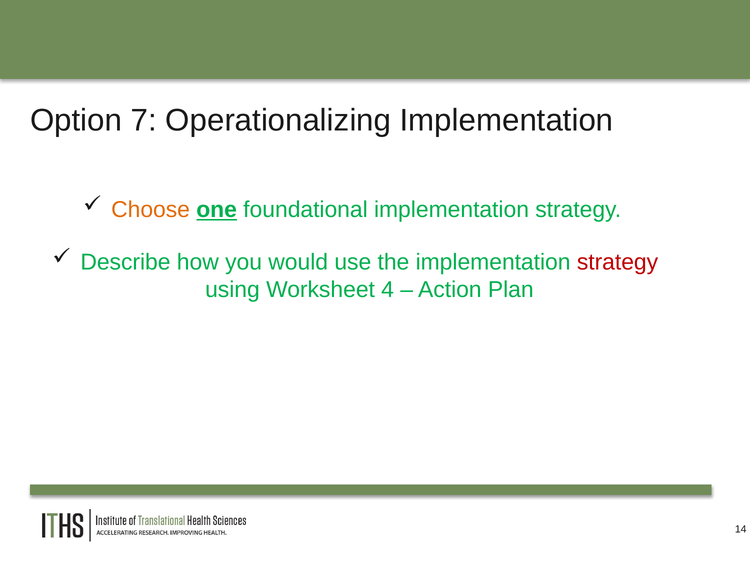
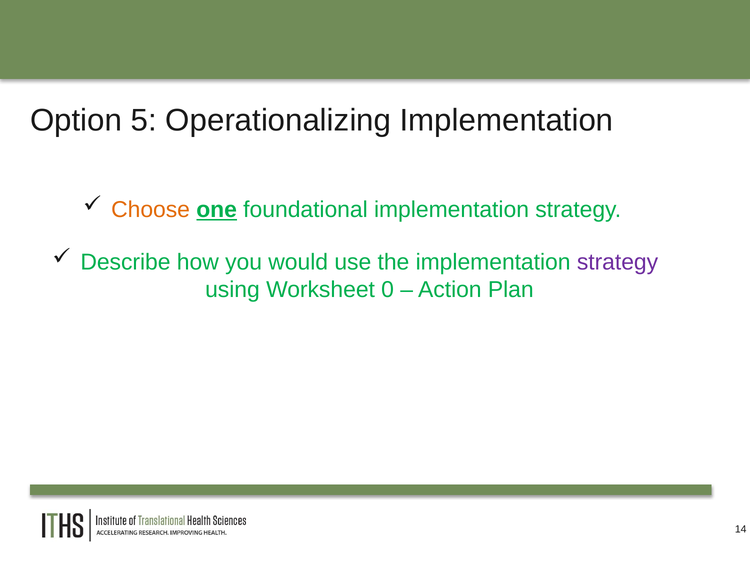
7: 7 -> 5 (144, 120)
strategy colour: red -> purple (618, 262)
4: 4 -> 0 (388, 289)
